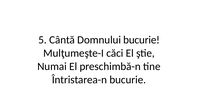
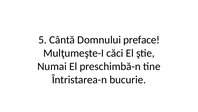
Domnului bucurie: bucurie -> preface (142, 40)
